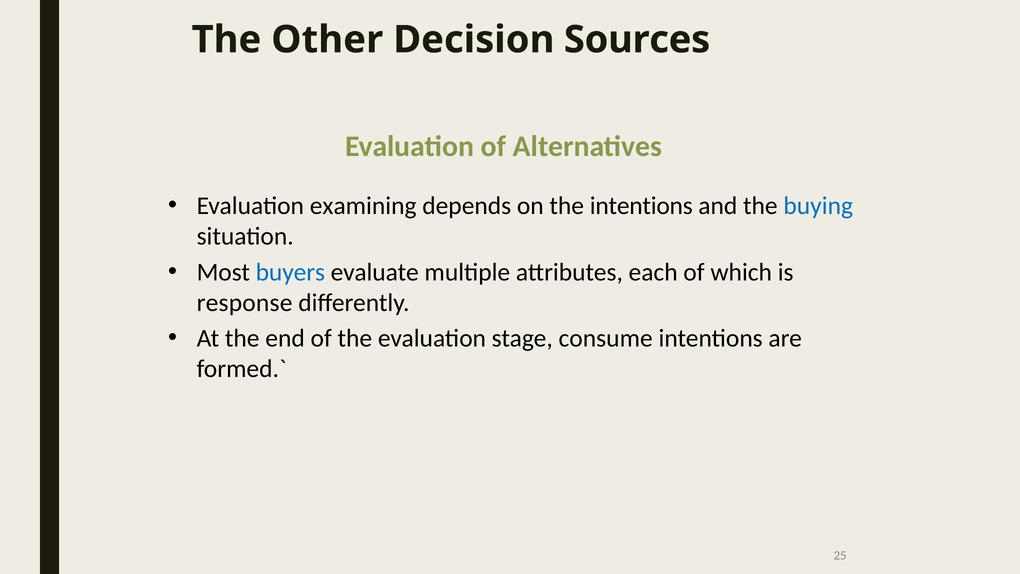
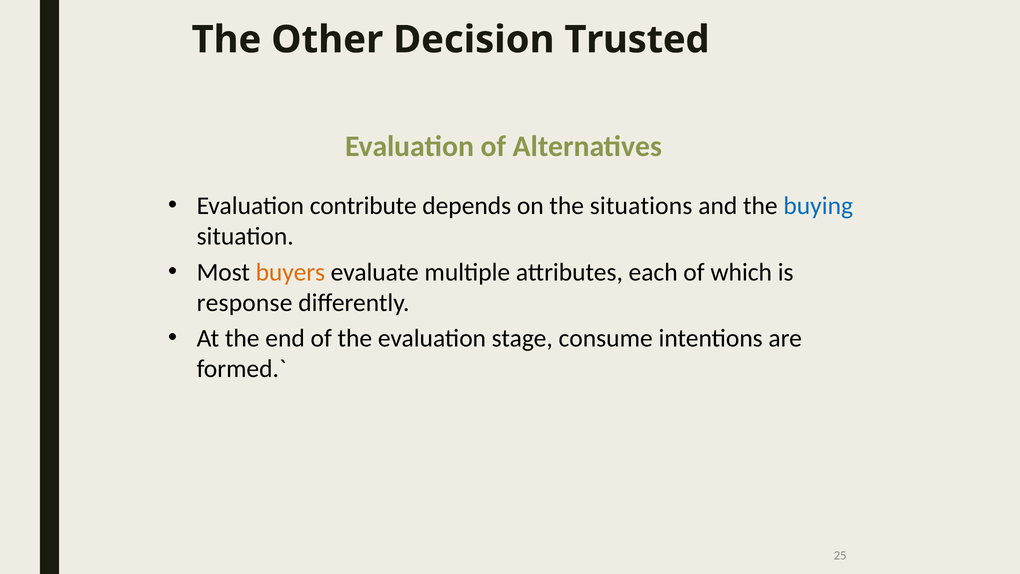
Sources: Sources -> Trusted (637, 40)
examining: examining -> contribute (363, 206)
the intentions: intentions -> situations (641, 206)
buyers colour: blue -> orange (290, 272)
